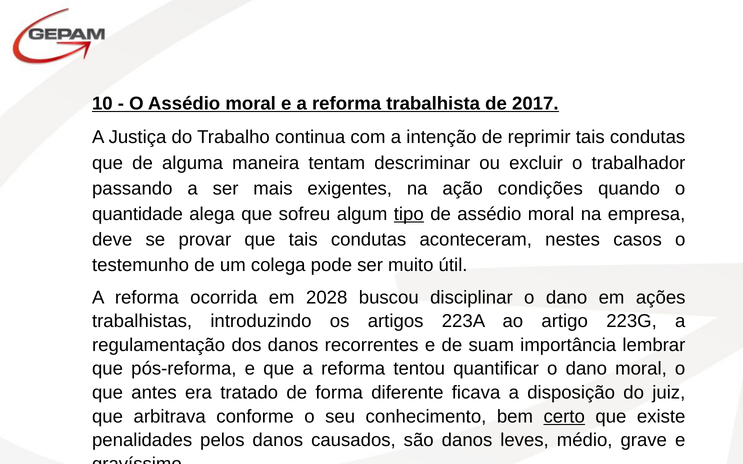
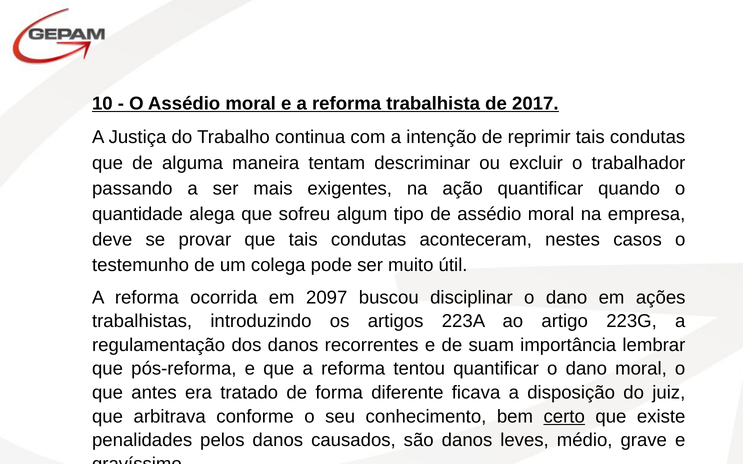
ação condições: condições -> quantificar (540, 189)
tipo underline: present -> none (409, 214)
2028: 2028 -> 2097 (327, 298)
